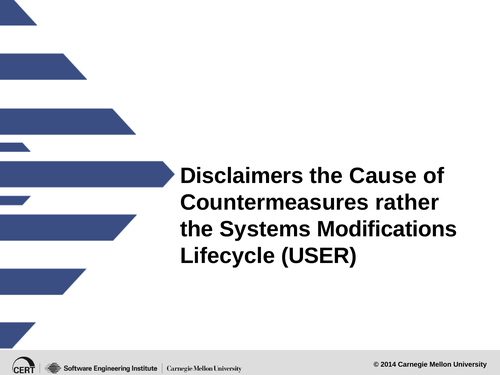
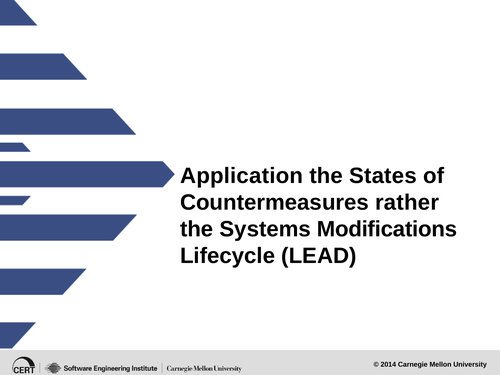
Disclaimers: Disclaimers -> Application (242, 176)
Cause: Cause -> States (383, 176)
USER: USER -> LEAD (319, 256)
